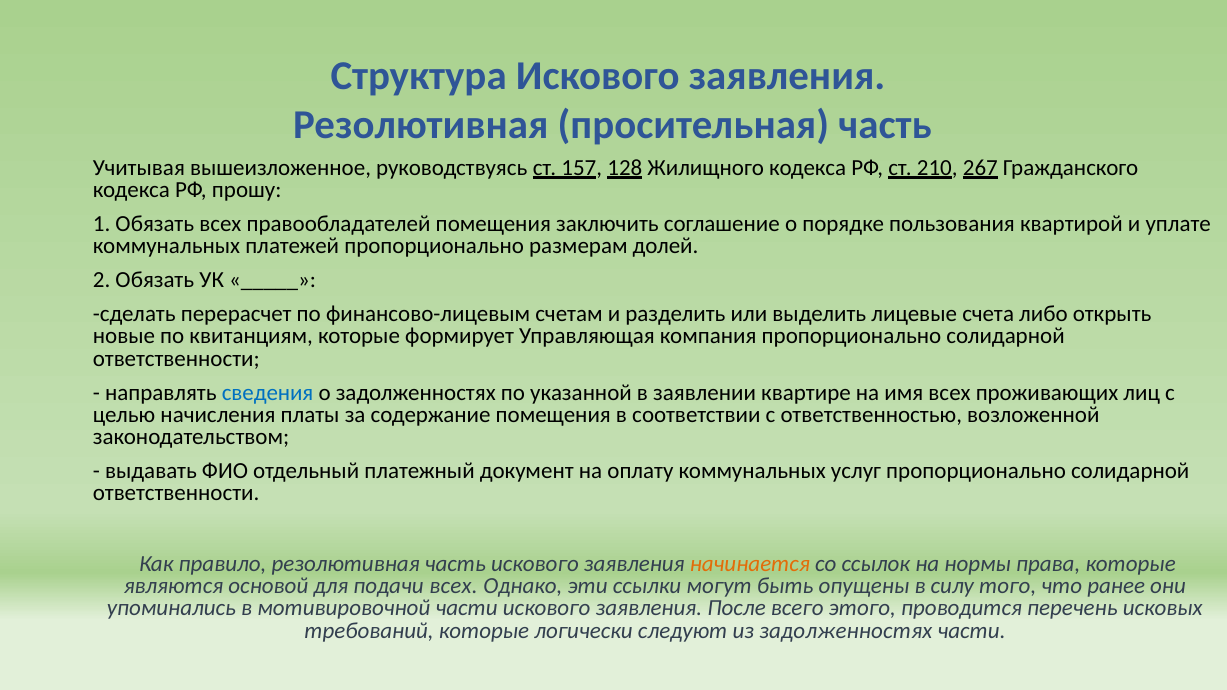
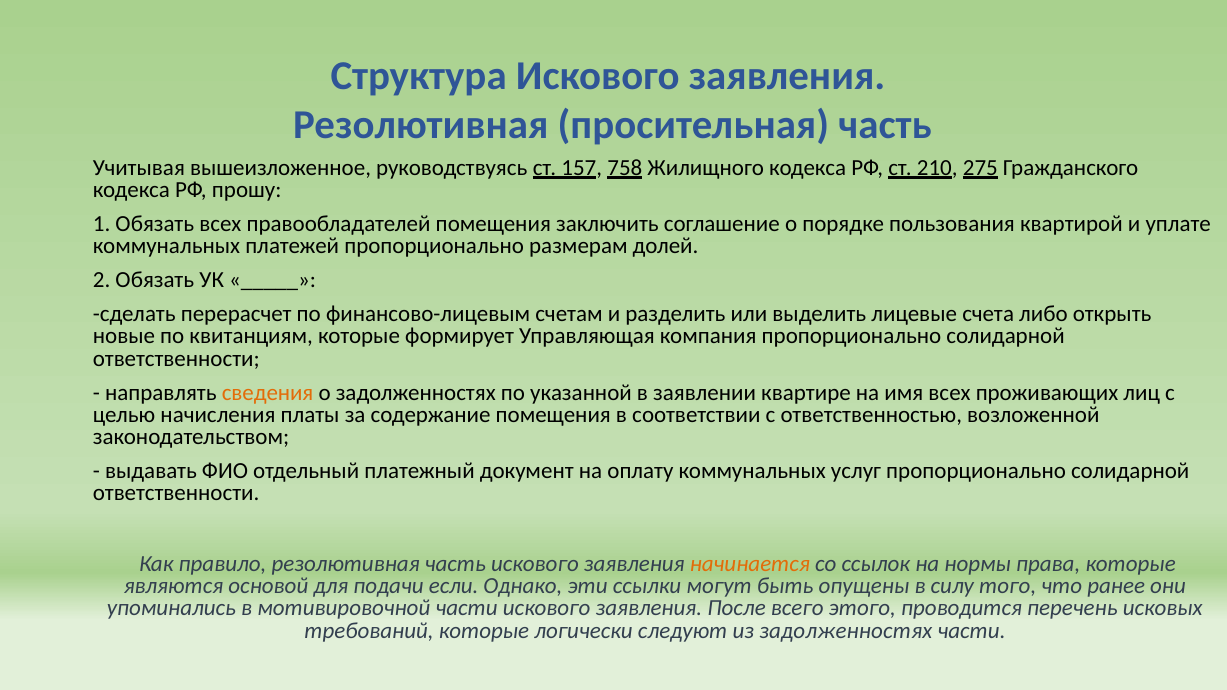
128: 128 -> 758 (625, 168)
267: 267 -> 275 (980, 168)
сведения colour: blue -> orange (268, 393)
подачи всех: всех -> если (454, 586)
